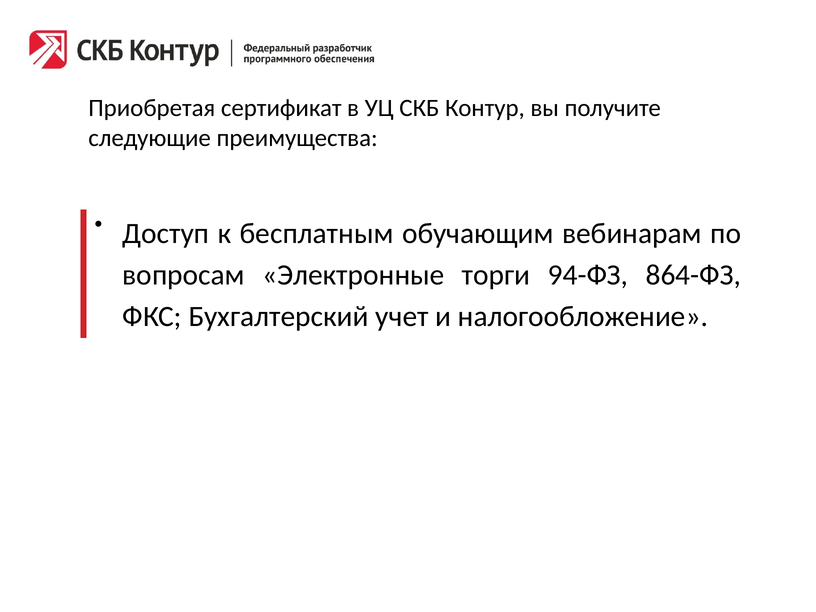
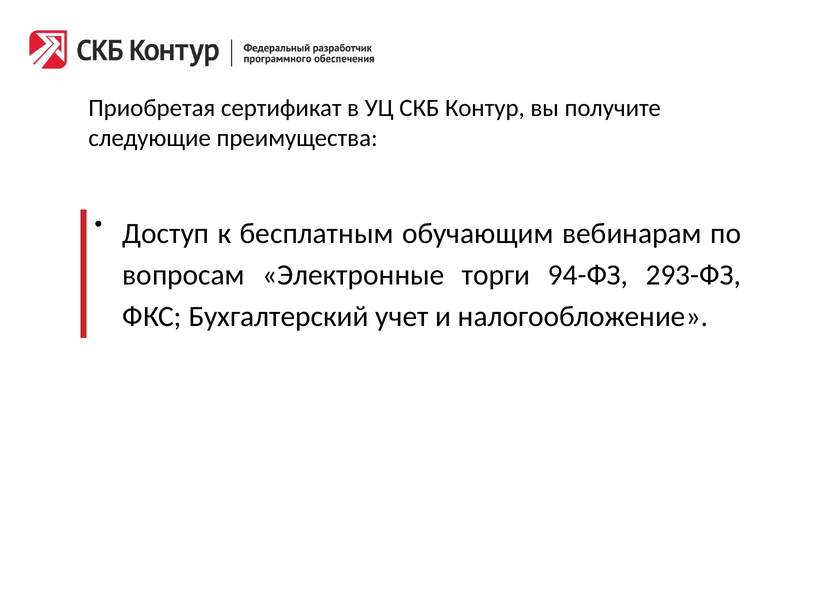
864-ФЗ: 864-ФЗ -> 293-ФЗ (693, 275)
